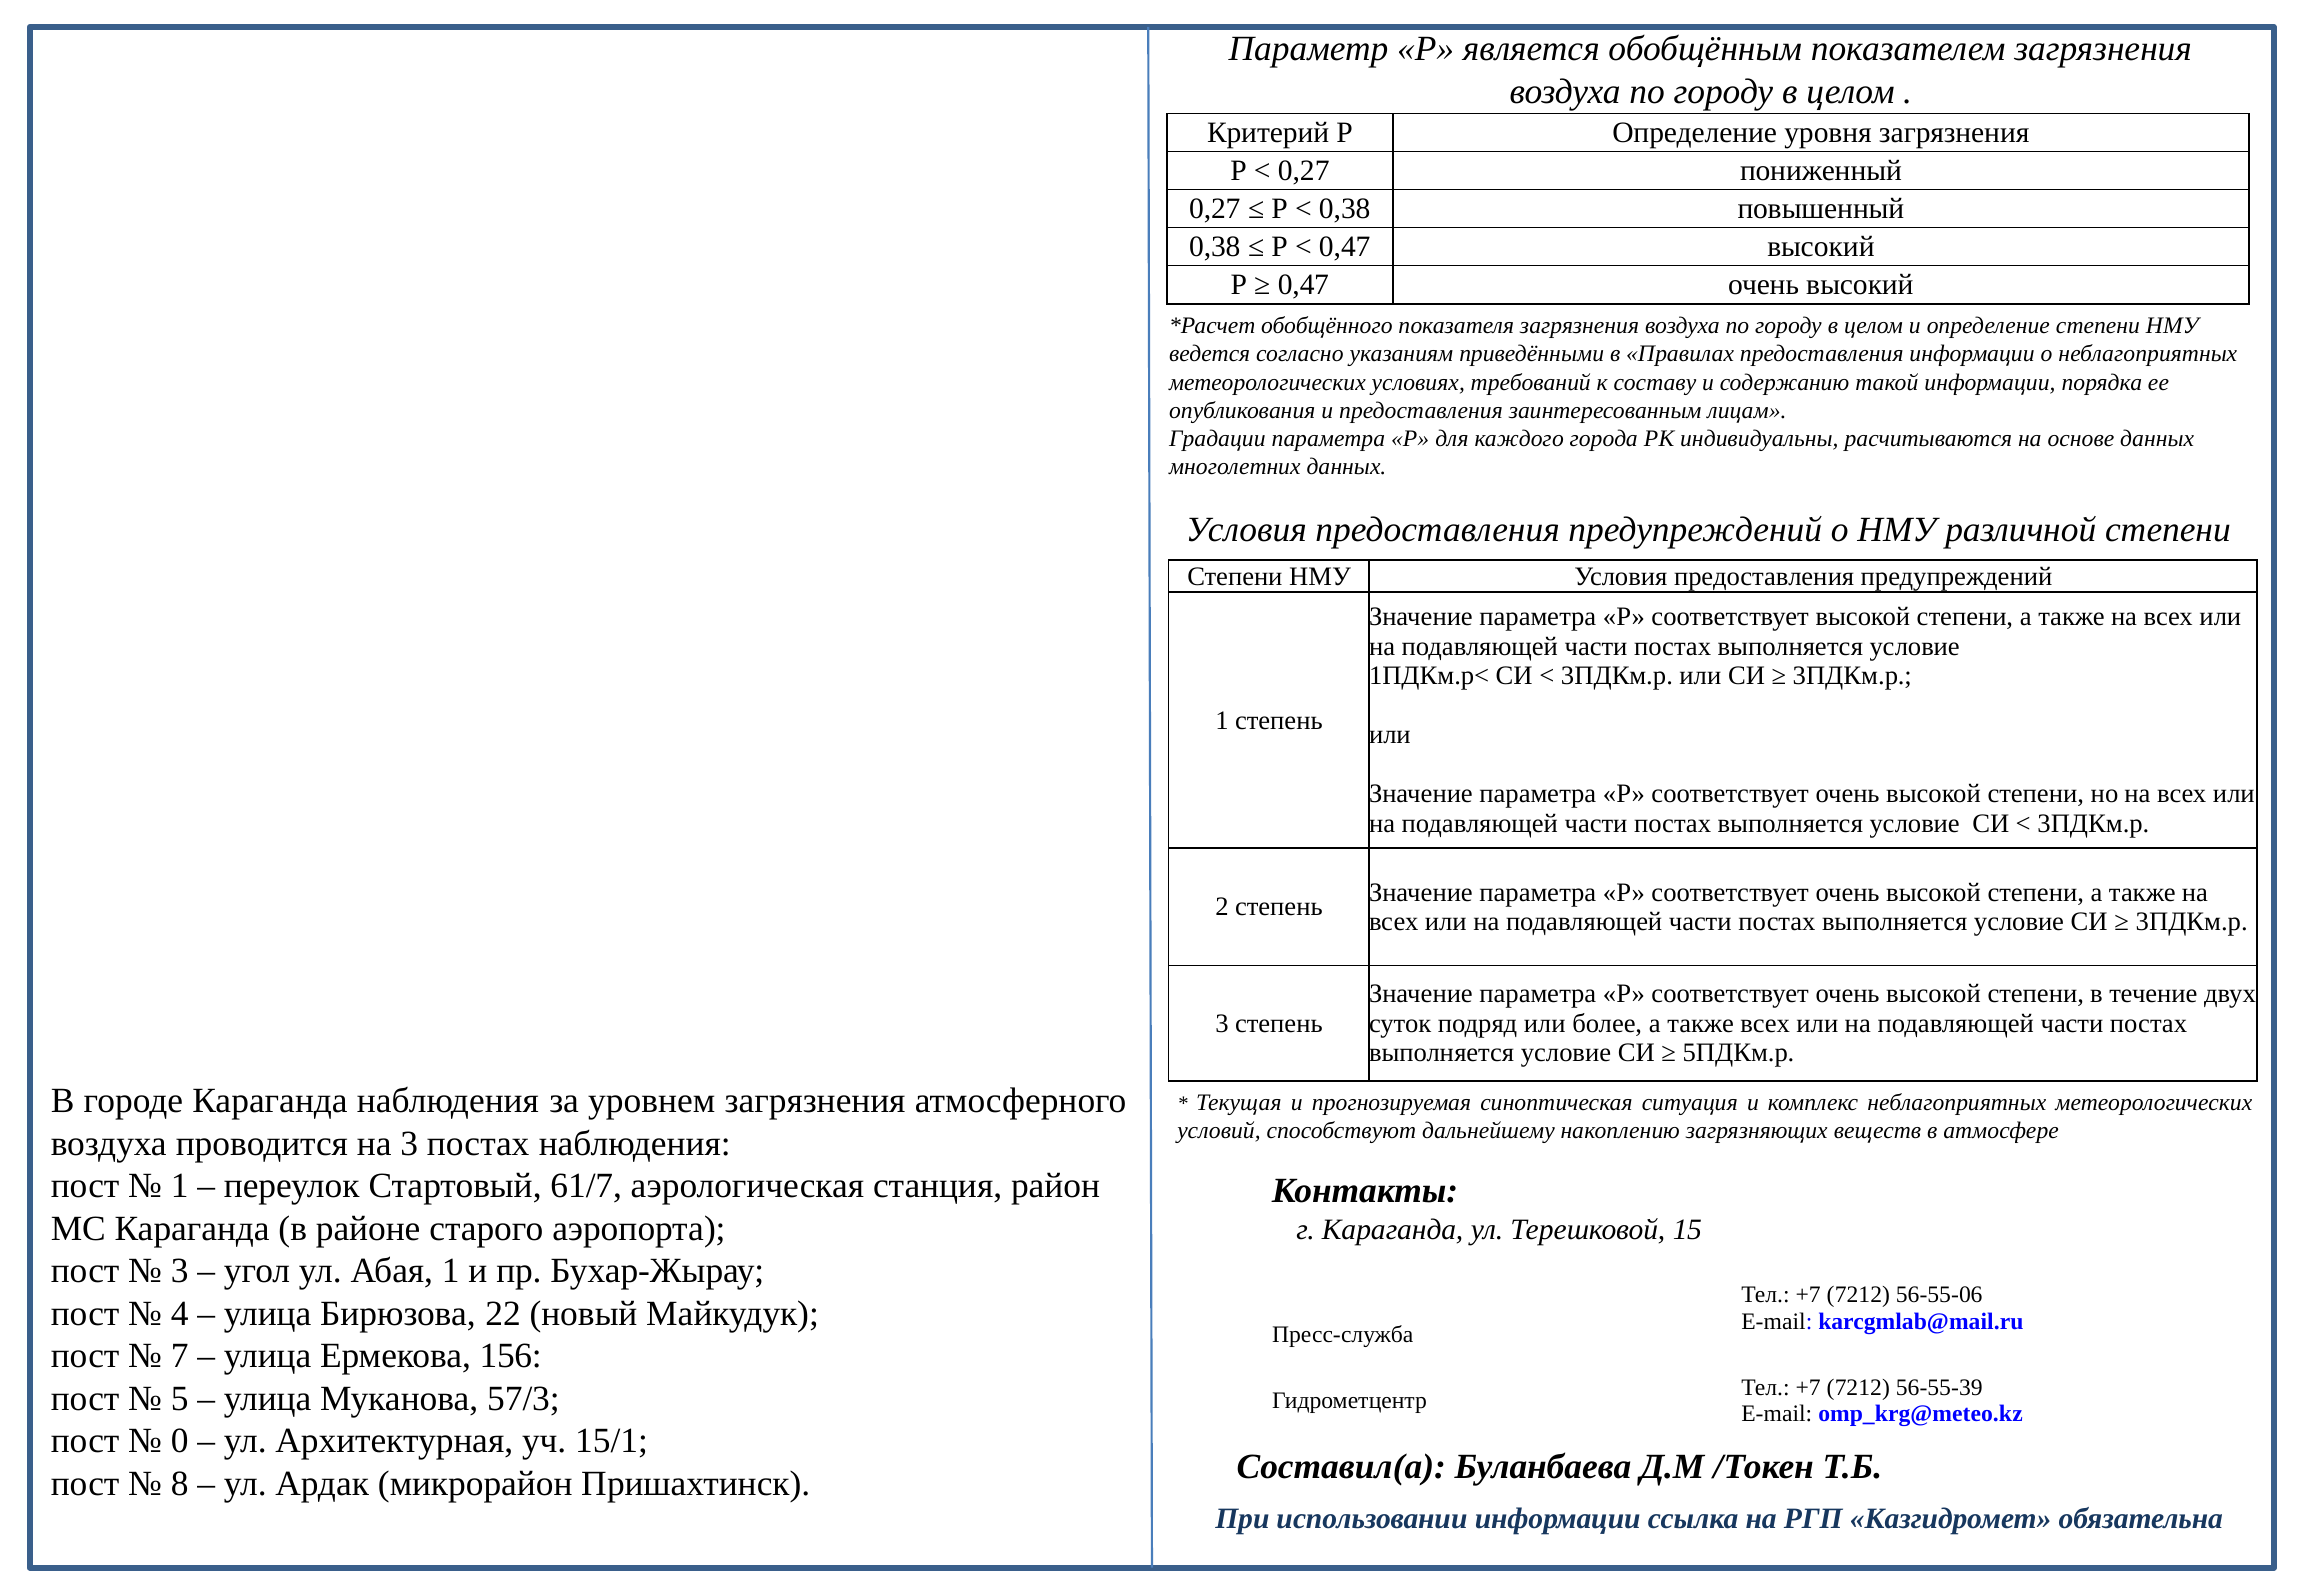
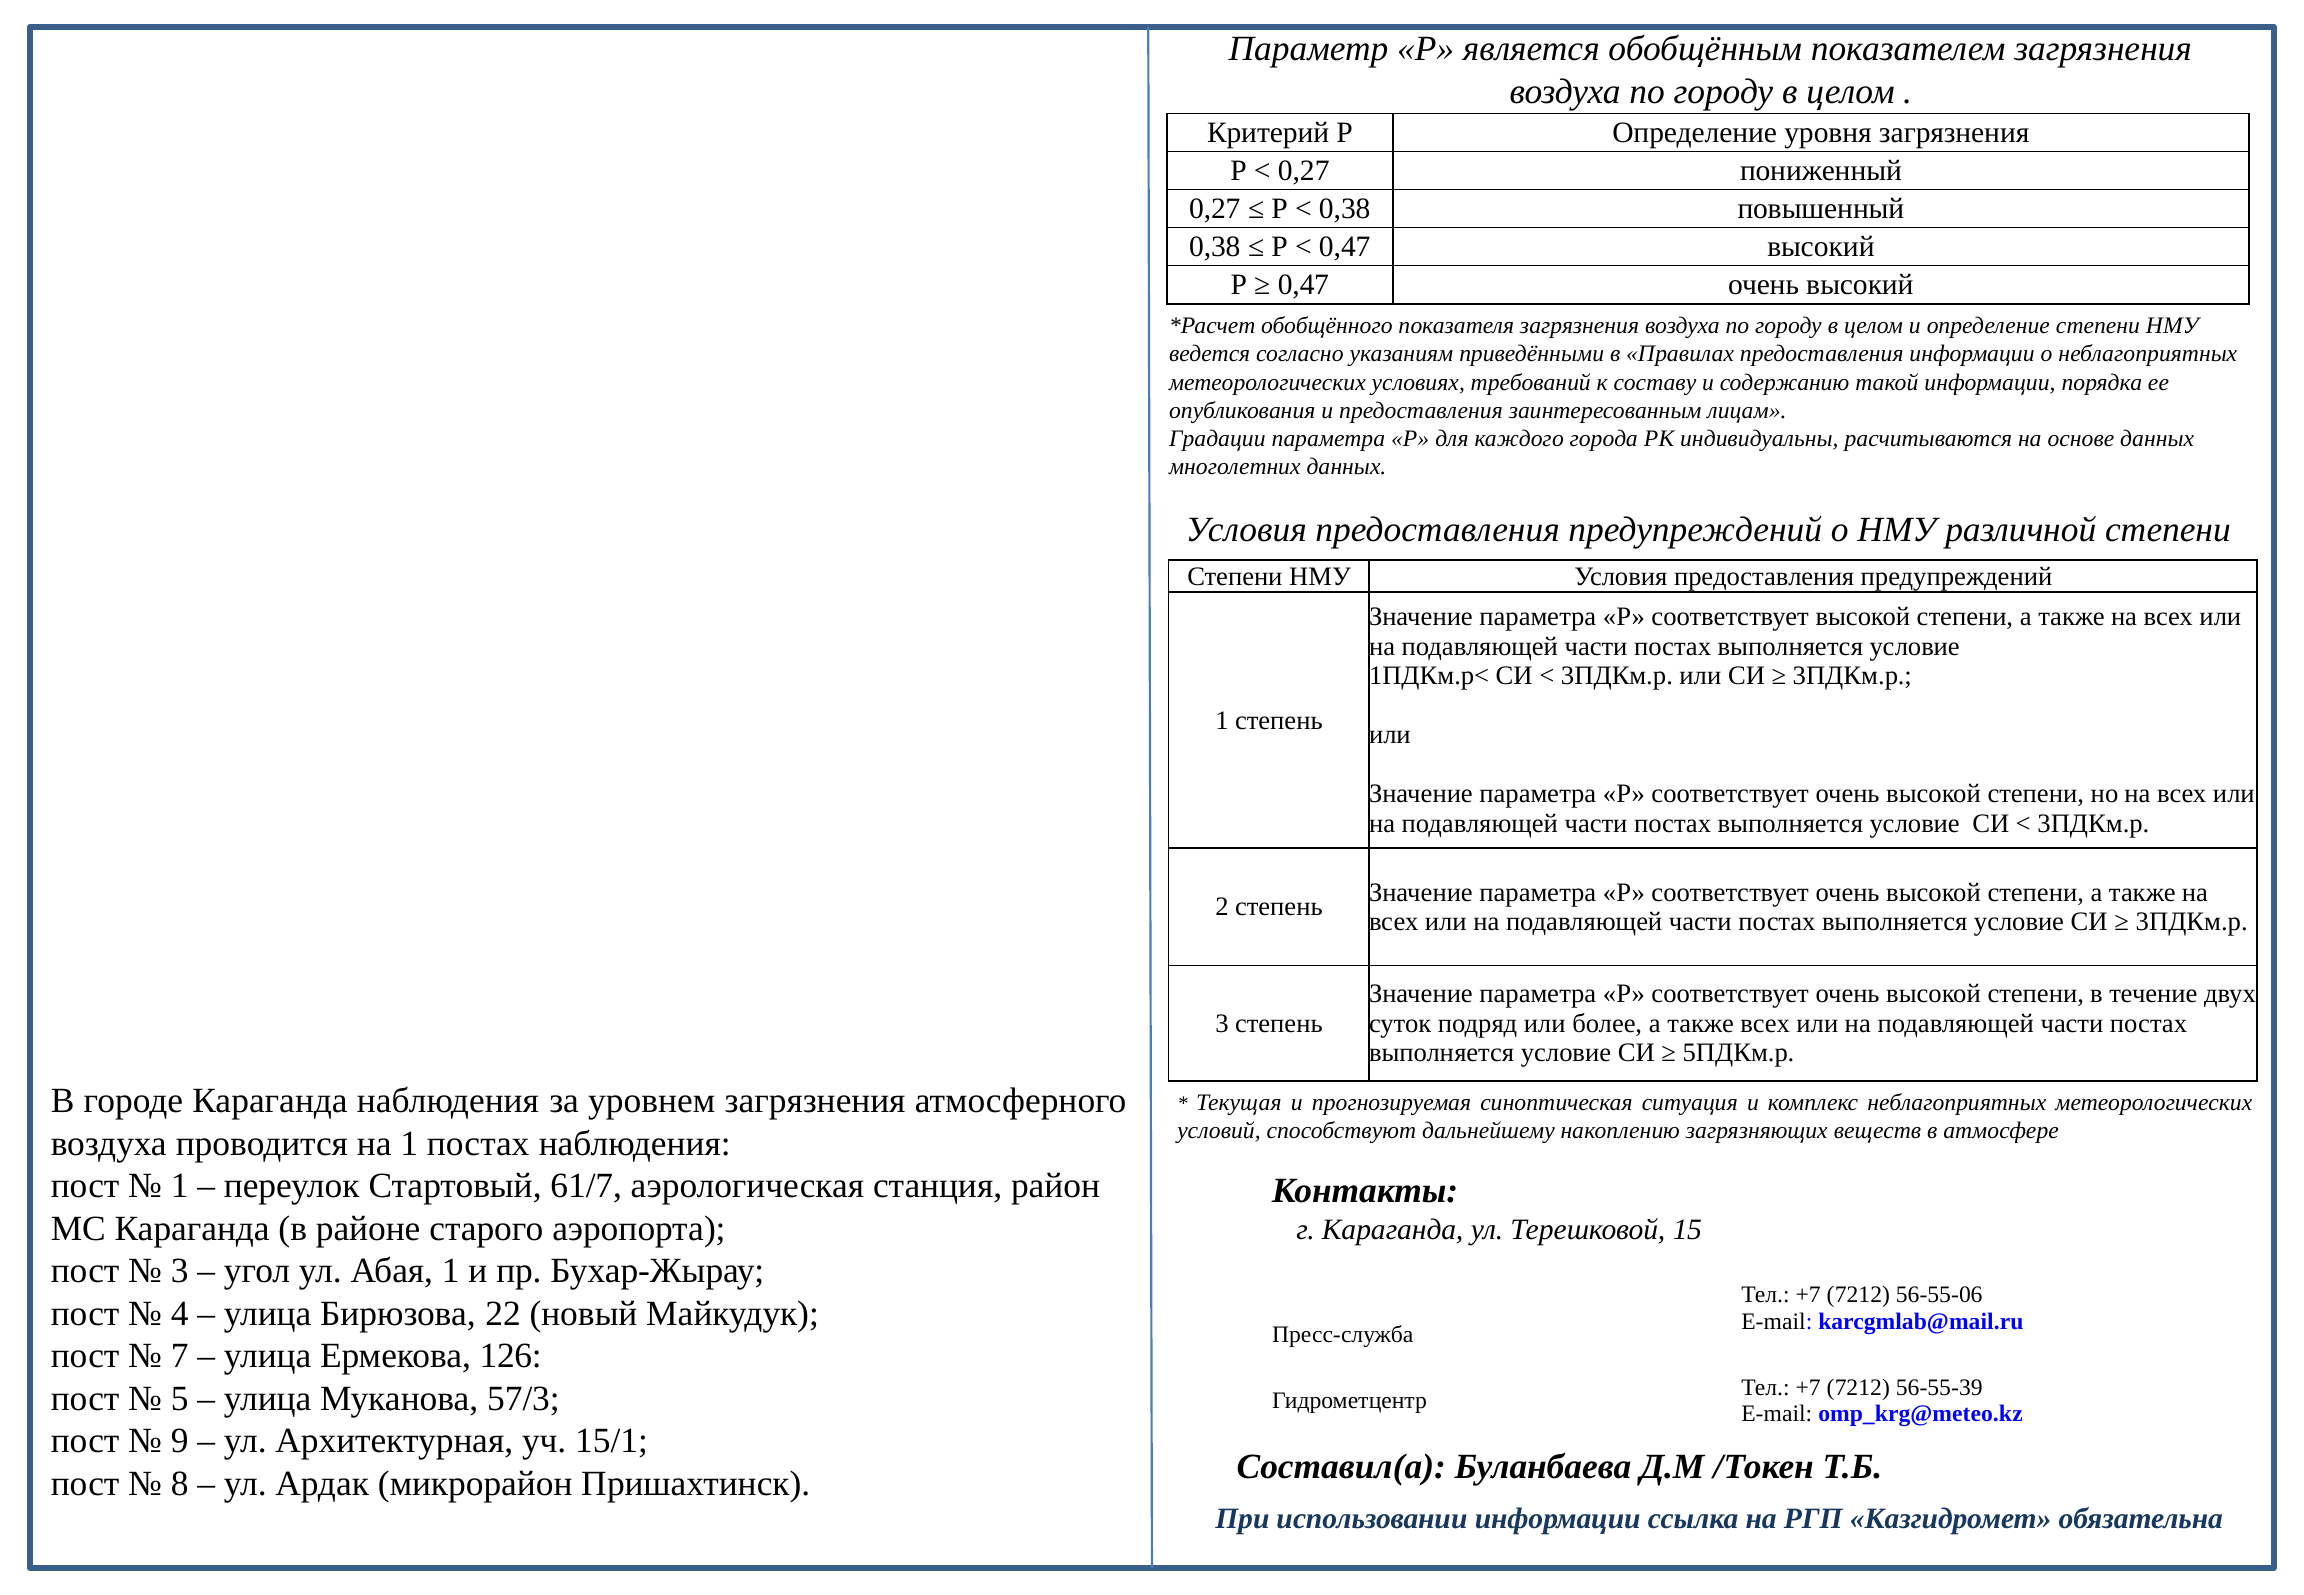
на 3: 3 -> 1 (409, 1144)
156: 156 -> 126 (511, 1356)
0: 0 -> 9 (180, 1441)
